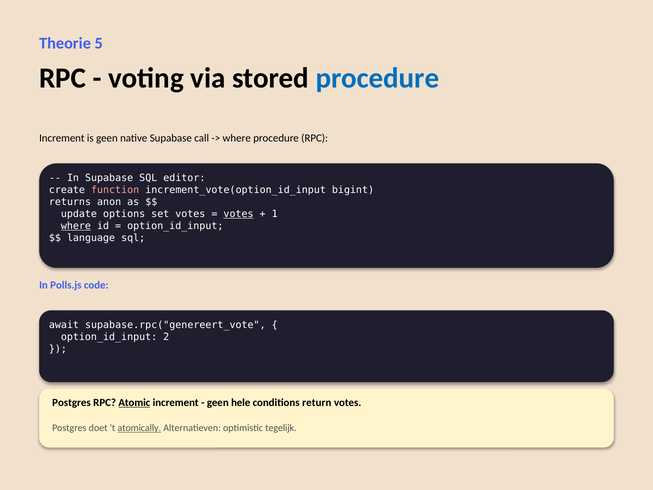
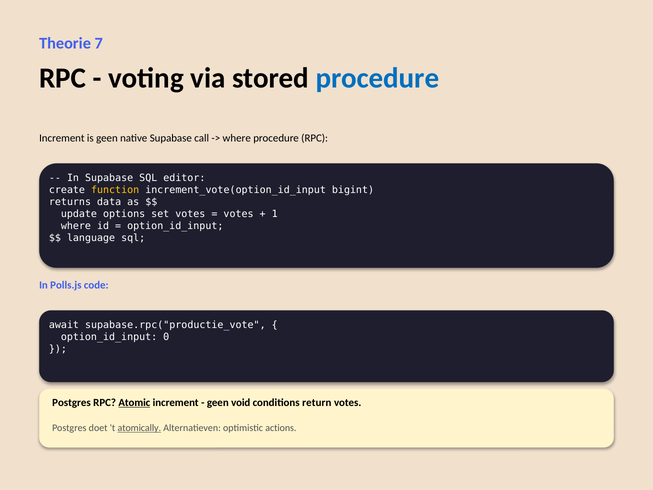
5: 5 -> 7 (99, 44)
function colour: pink -> yellow (115, 190)
anon: anon -> data (109, 202)
votes underline: present -> none (239, 214)
where underline: present -> none (76, 226)
supabase.rpc("genereert_vote: supabase.rpc("genereert_vote -> supabase.rpc("productie_vote (175, 325)
2: 2 -> 0 (166, 337)
hele: hele -> void (241, 402)
tegelijk: tegelijk -> actions (281, 428)
